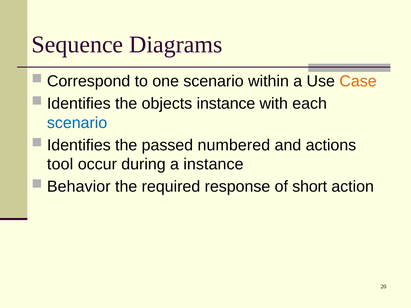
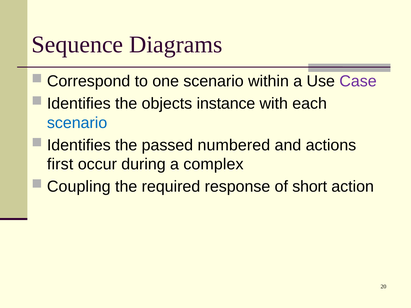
Case colour: orange -> purple (358, 81)
tool: tool -> first (60, 164)
a instance: instance -> complex (213, 164)
Behavior: Behavior -> Coupling (79, 187)
